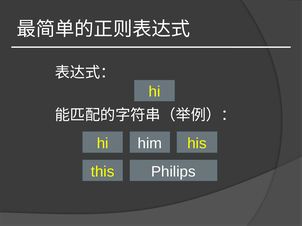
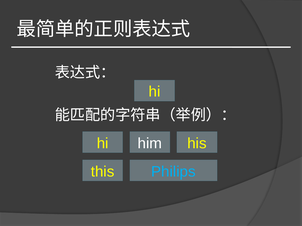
Philips colour: white -> light blue (173, 172)
